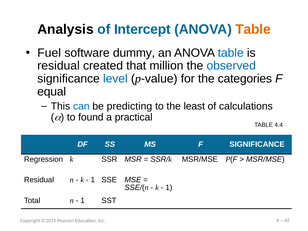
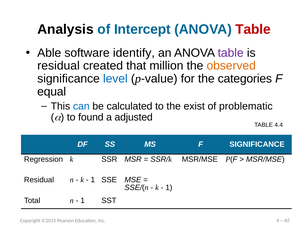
Table colour: orange -> red (253, 29)
Fuel: Fuel -> Able (49, 53)
dummy: dummy -> identify (134, 53)
table colour: blue -> purple (231, 53)
observed colour: blue -> orange (231, 66)
predicting: predicting -> calculated (130, 106)
least: least -> exist (194, 106)
calculations: calculations -> problematic (246, 106)
practical: practical -> adjusted (134, 117)
